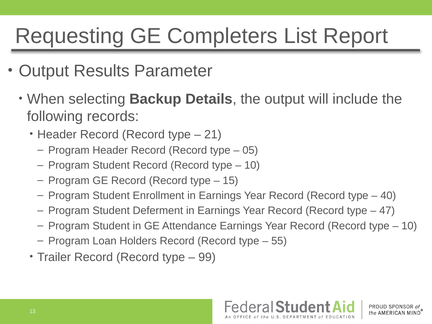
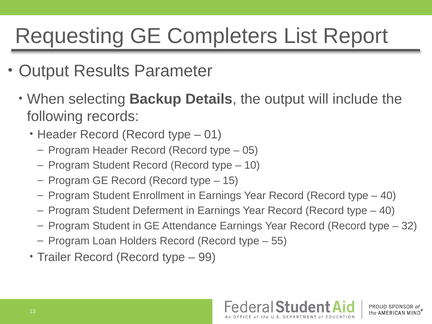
21: 21 -> 01 (213, 134)
47: 47 -> 40 (387, 211)
10: 10 -> 32 (409, 226)
